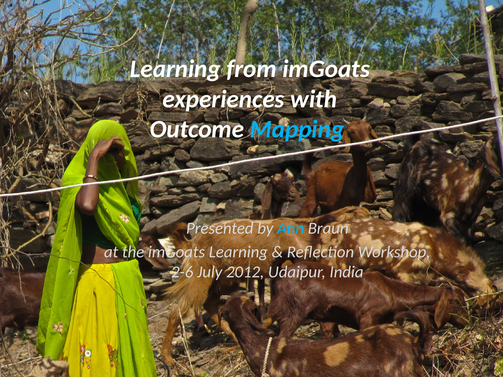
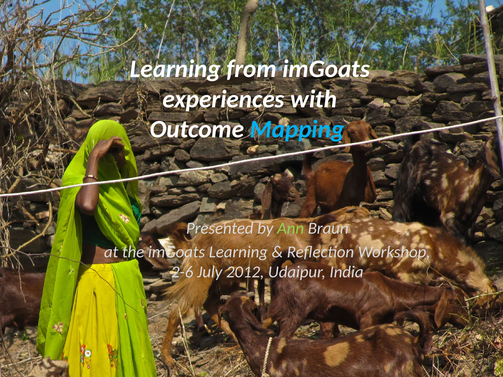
Ann colour: light blue -> light green (291, 229)
